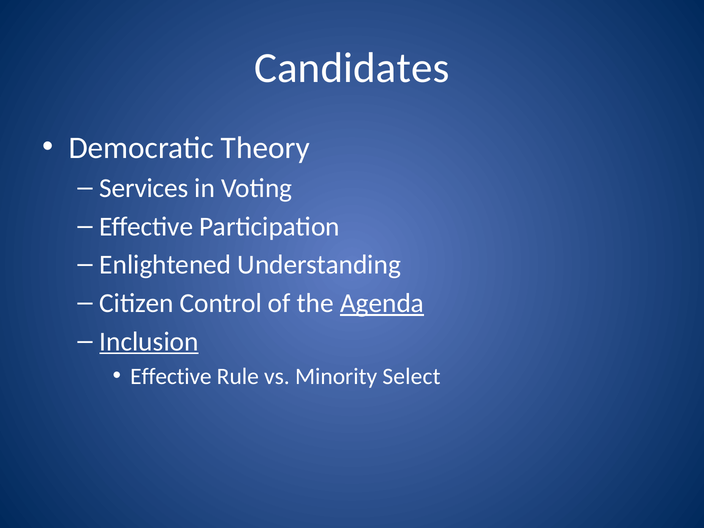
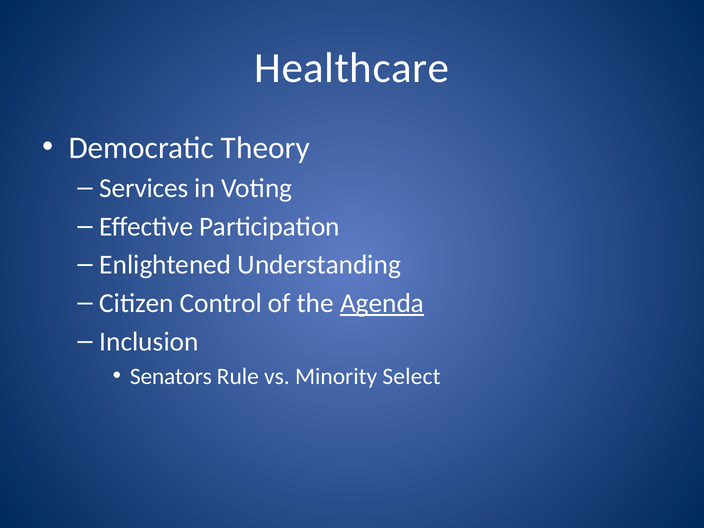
Candidates: Candidates -> Healthcare (352, 68)
Inclusion underline: present -> none (149, 342)
Effective: Effective -> Senators (171, 376)
